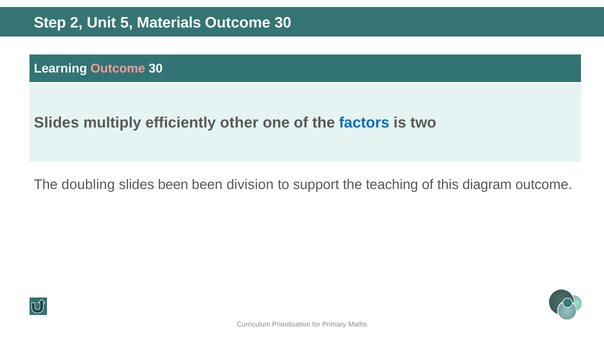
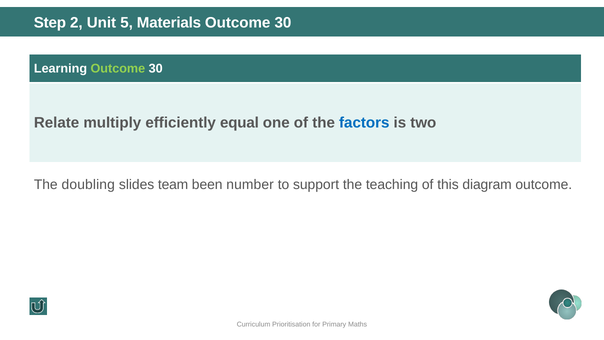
Outcome colour: pink -> light green (118, 69)
Slides: Slides -> Relate (57, 123)
other: other -> equal (239, 123)
slides been: been -> team (173, 185)
division: division -> number (250, 185)
